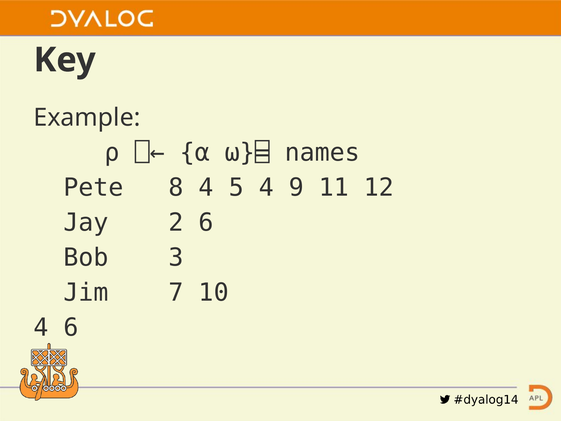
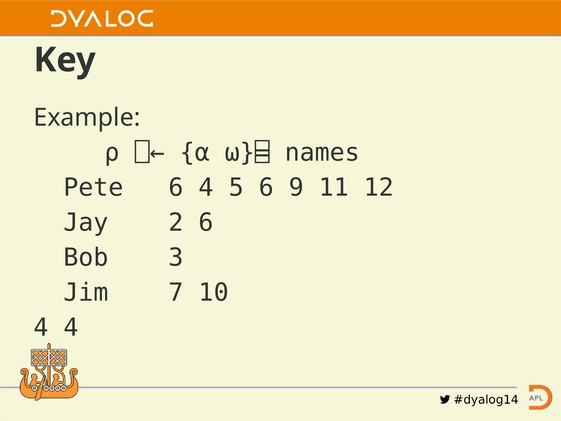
Pete 8: 8 -> 6 (176, 188)
5 4: 4 -> 6 (266, 188)
4 6: 6 -> 4 (71, 327)
